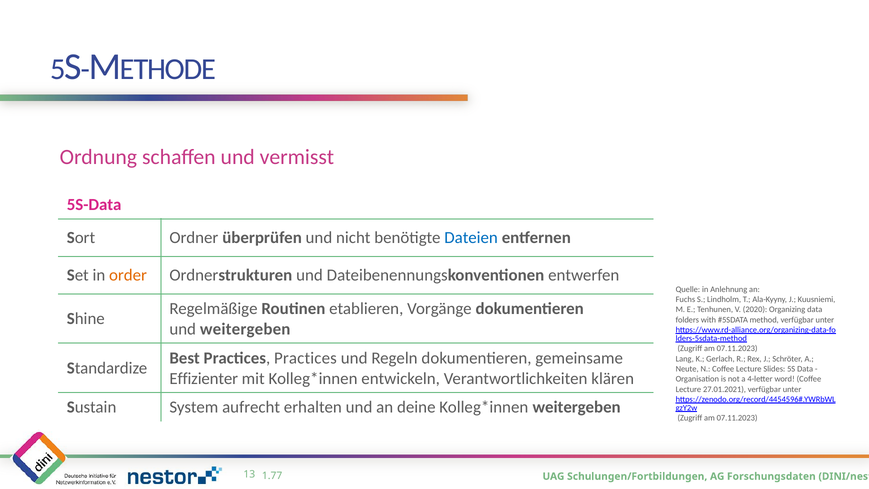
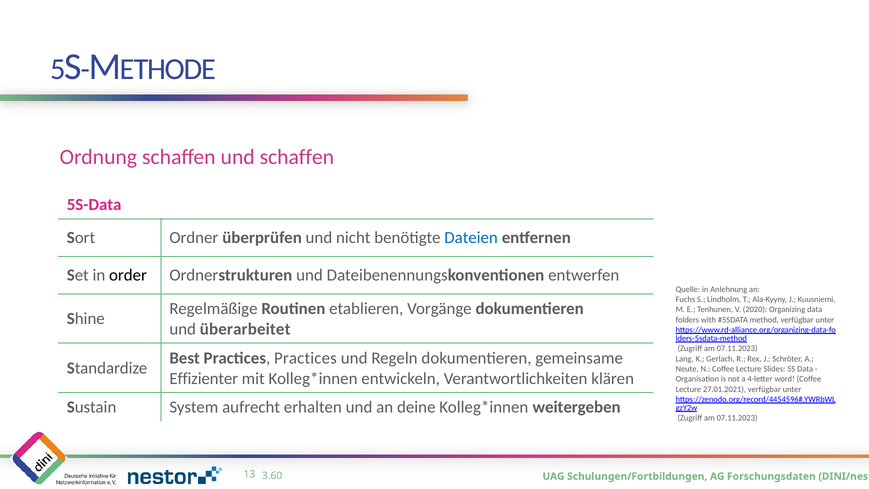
und vermisst: vermisst -> schaffen (297, 157)
order colour: orange -> black (128, 275)
und weitergeben: weitergeben -> überarbeitet (245, 329)
1.77: 1.77 -> 3.60 (272, 476)
